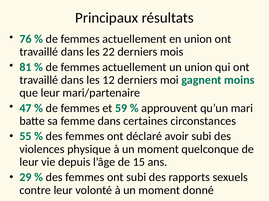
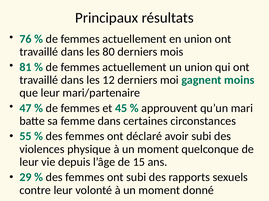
22: 22 -> 80 (109, 52)
59: 59 -> 45 (121, 109)
